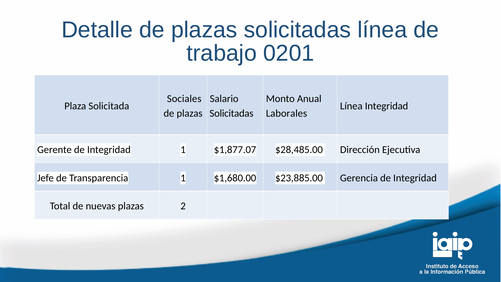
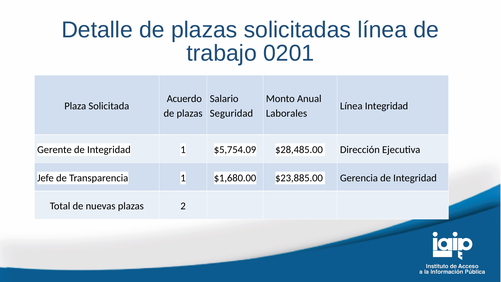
Sociales: Sociales -> Acuerdo (184, 98)
Solicitadas: Solicitadas -> Seguridad (231, 113)
$1,877.07: $1,877.07 -> $5,754.09 (235, 150)
